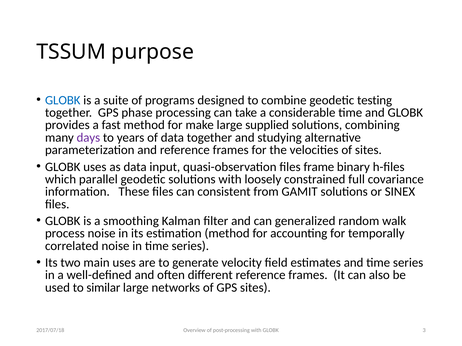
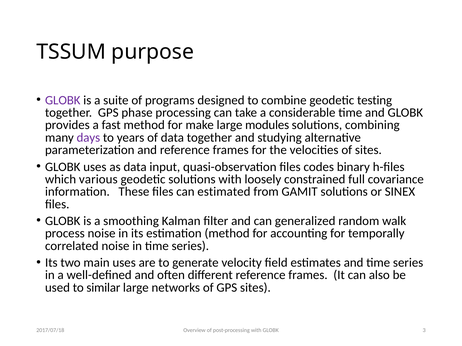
GLOBK colour: blue -> purple (63, 100)
supplied: supplied -> modules (267, 125)
frame: frame -> codes (319, 167)
parallel: parallel -> various (98, 179)
consistent: consistent -> estimated (224, 192)
